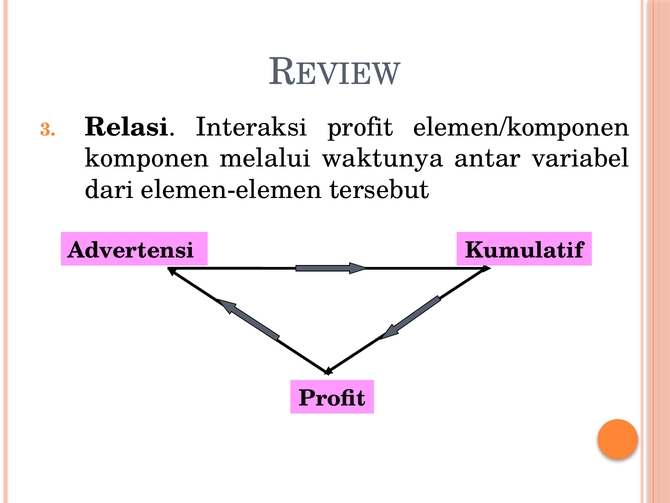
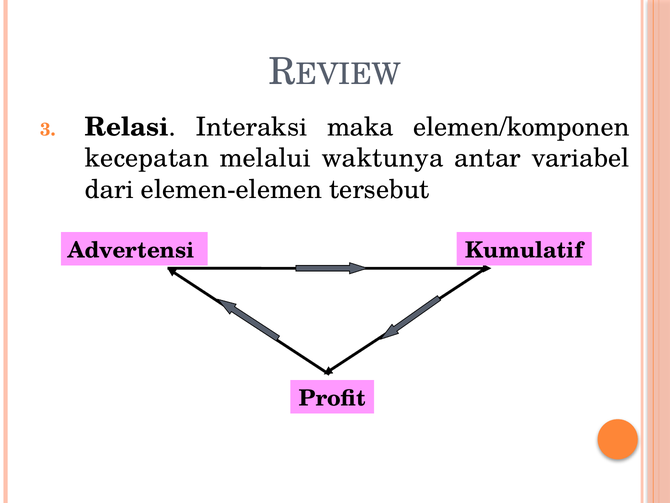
Interaksi profit: profit -> maka (360, 127)
komponen: komponen -> kecepatan (147, 158)
